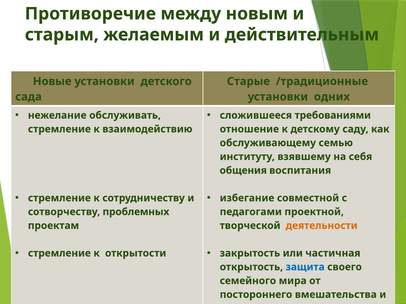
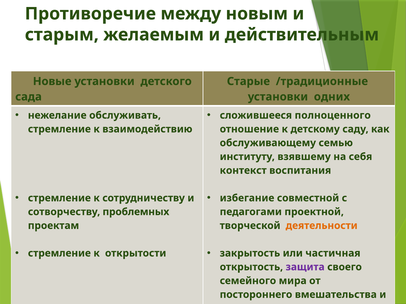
требованиями: требованиями -> полноценного (333, 115)
общения: общения -> контекст (243, 171)
защита colour: blue -> purple (305, 267)
